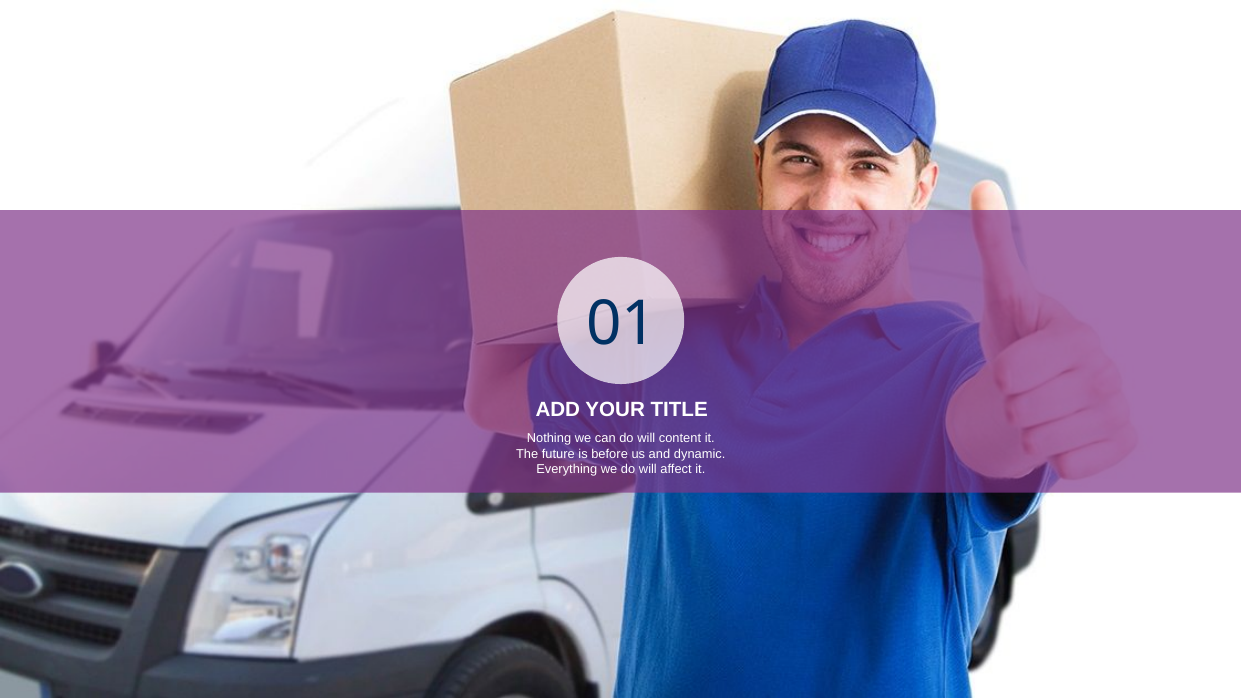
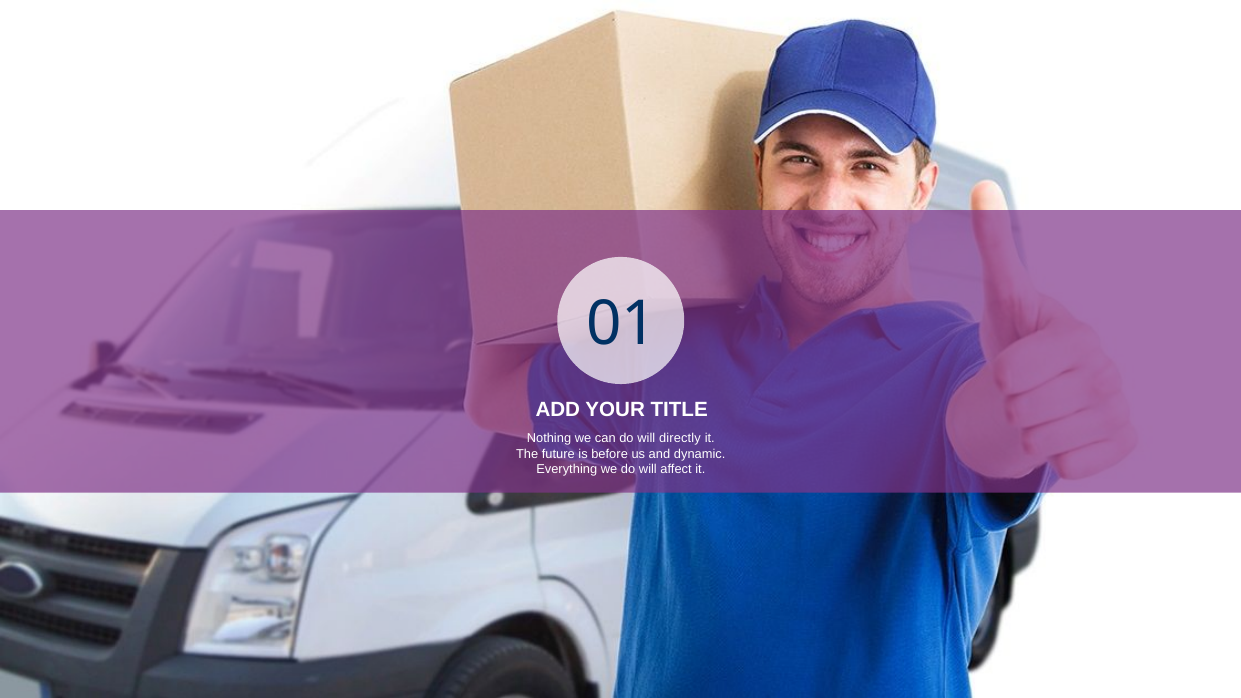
content: content -> directly (680, 438)
